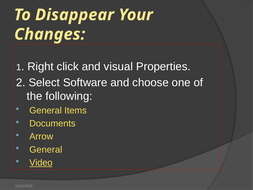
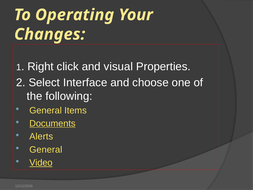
Disappear: Disappear -> Operating (75, 15)
Software: Software -> Interface (85, 83)
Documents underline: none -> present (52, 123)
Arrow: Arrow -> Alerts (41, 136)
